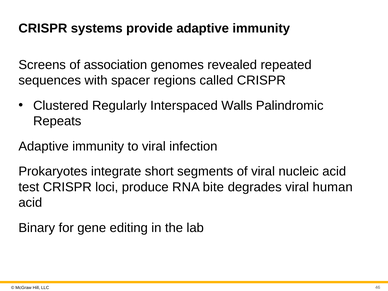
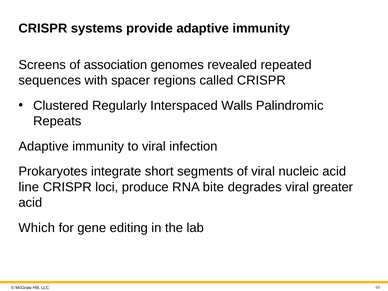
test: test -> line (29, 187)
human: human -> greater (333, 187)
Binary: Binary -> Which (37, 228)
